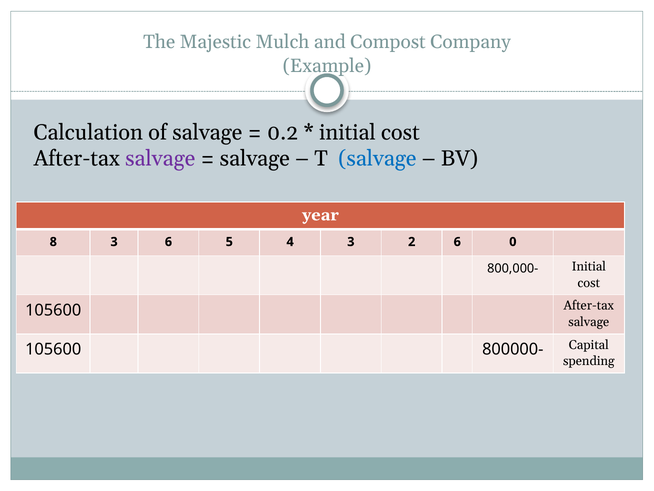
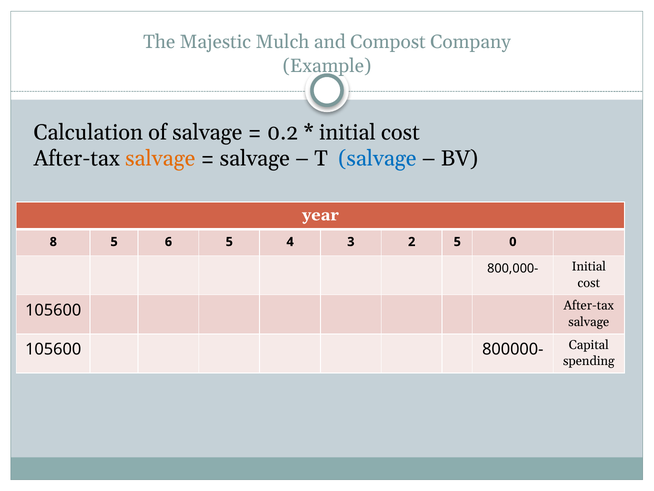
salvage colour: purple -> orange (160, 158)
8 3: 3 -> 5 (114, 242)
2 6: 6 -> 5 (457, 242)
